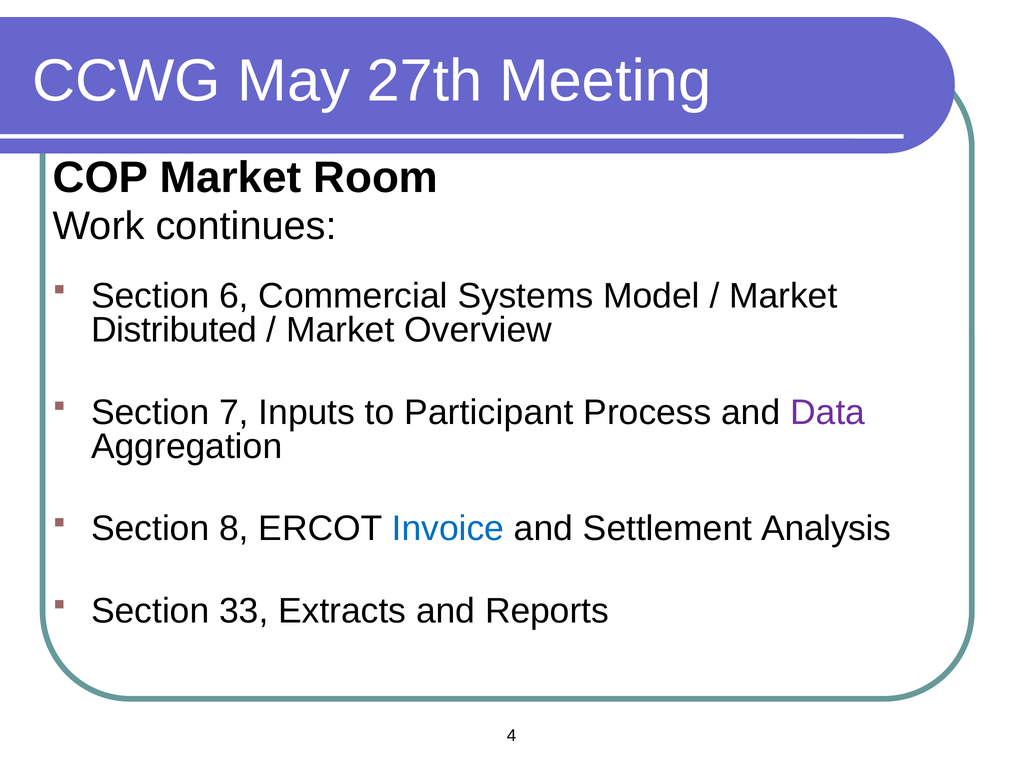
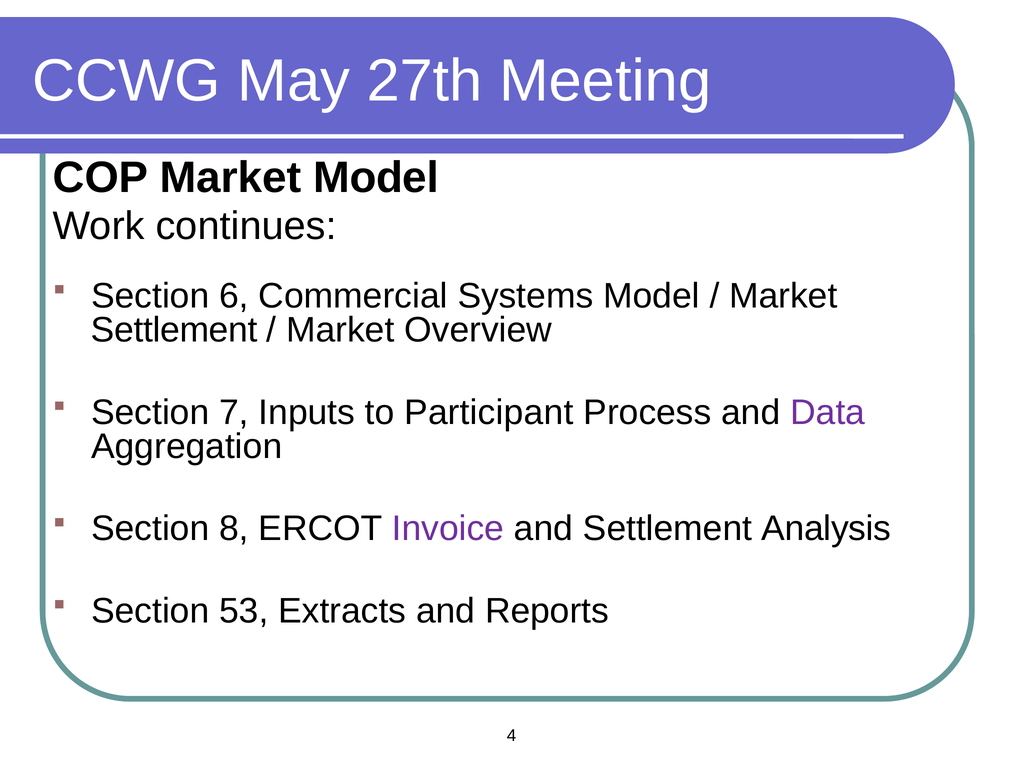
Market Room: Room -> Model (376, 178)
Distributed: Distributed -> Settlement (174, 330)
Invoice colour: blue -> purple (448, 529)
33: 33 -> 53 (244, 611)
